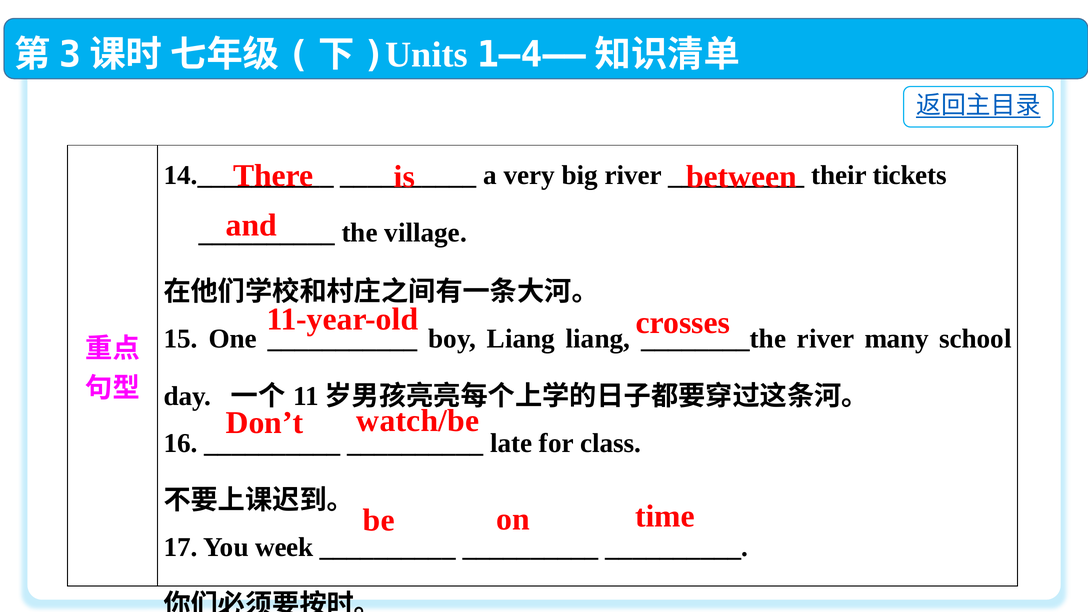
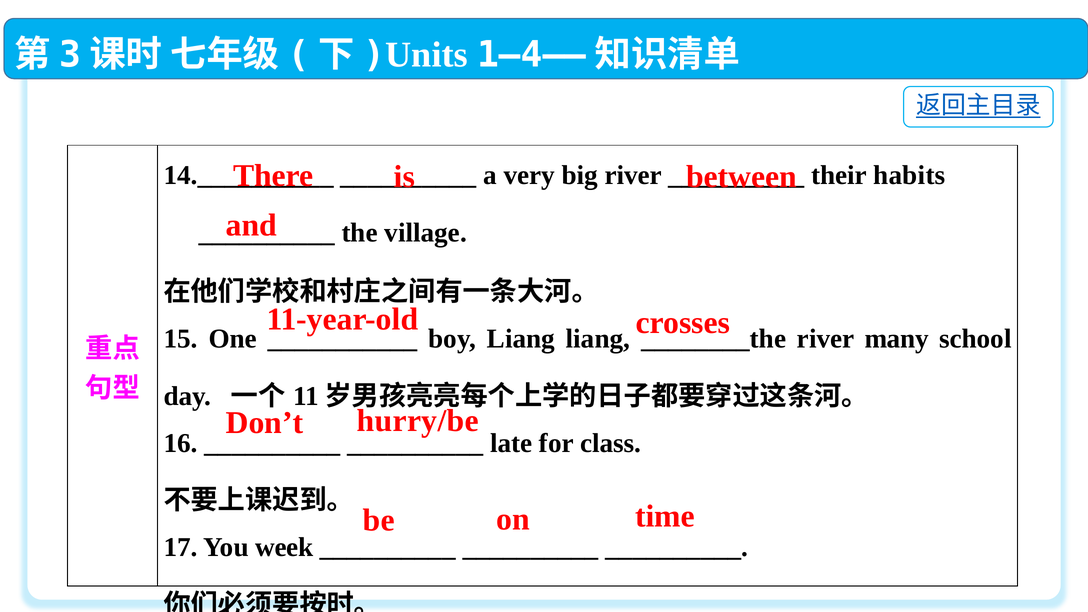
tickets: tickets -> habits (909, 175)
watch/be: watch/be -> hurry/be (418, 421)
